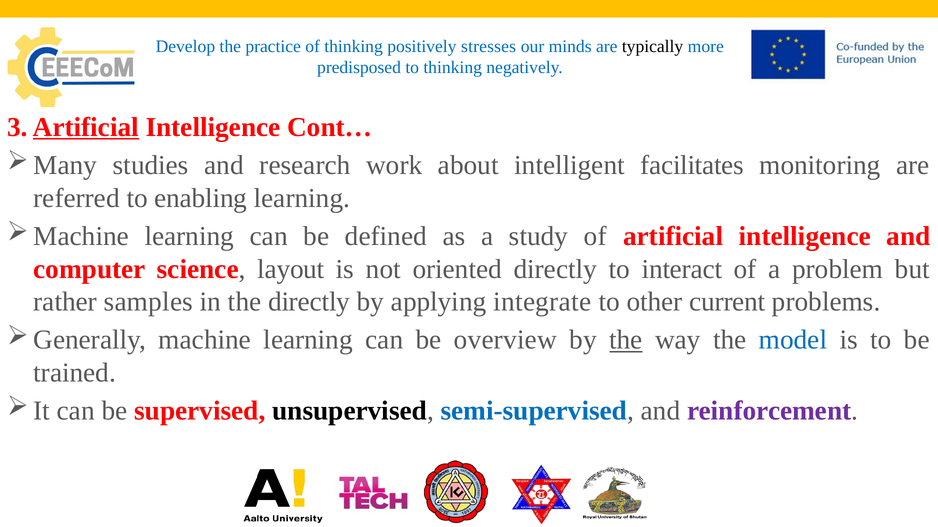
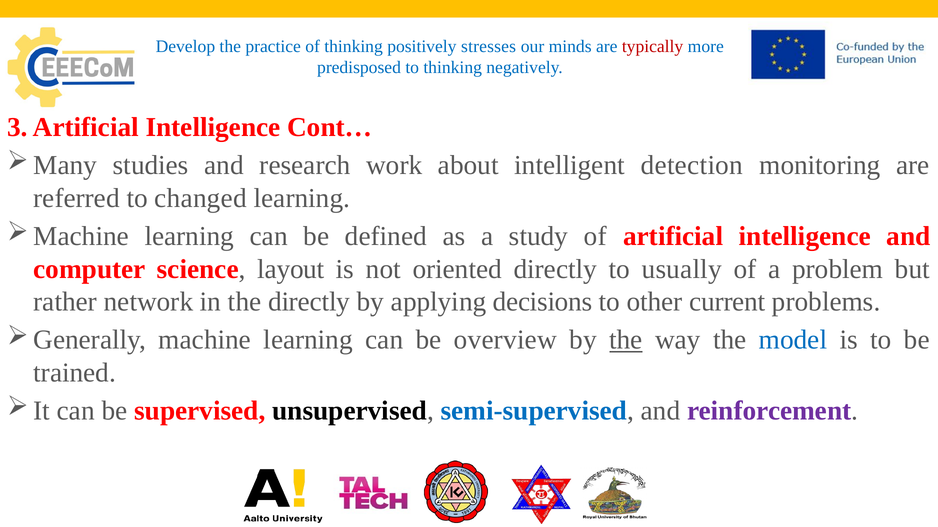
typically colour: black -> red (653, 47)
Artificial underline: present -> none (86, 127)
facilitates: facilitates -> detection (692, 166)
enabling: enabling -> changed (201, 198)
interact: interact -> usually (682, 269)
samples: samples -> network (148, 302)
integrate: integrate -> decisions (543, 302)
